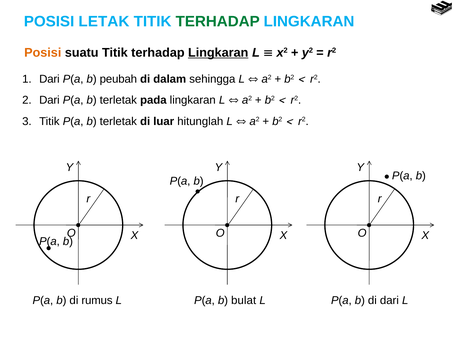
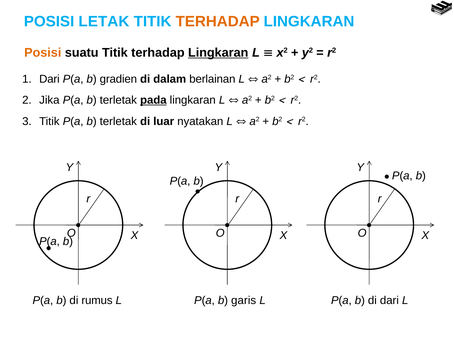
TERHADAP colour: green -> orange (218, 21)
peubah: peubah -> gradien (118, 79)
sehingga: sehingga -> berlainan (212, 79)
Dari: Dari -> Jika (49, 100)
pada underline: none -> present (153, 100)
hitunglah: hitunglah -> nyatakan (200, 121)
bulat: bulat -> garis (244, 301)
